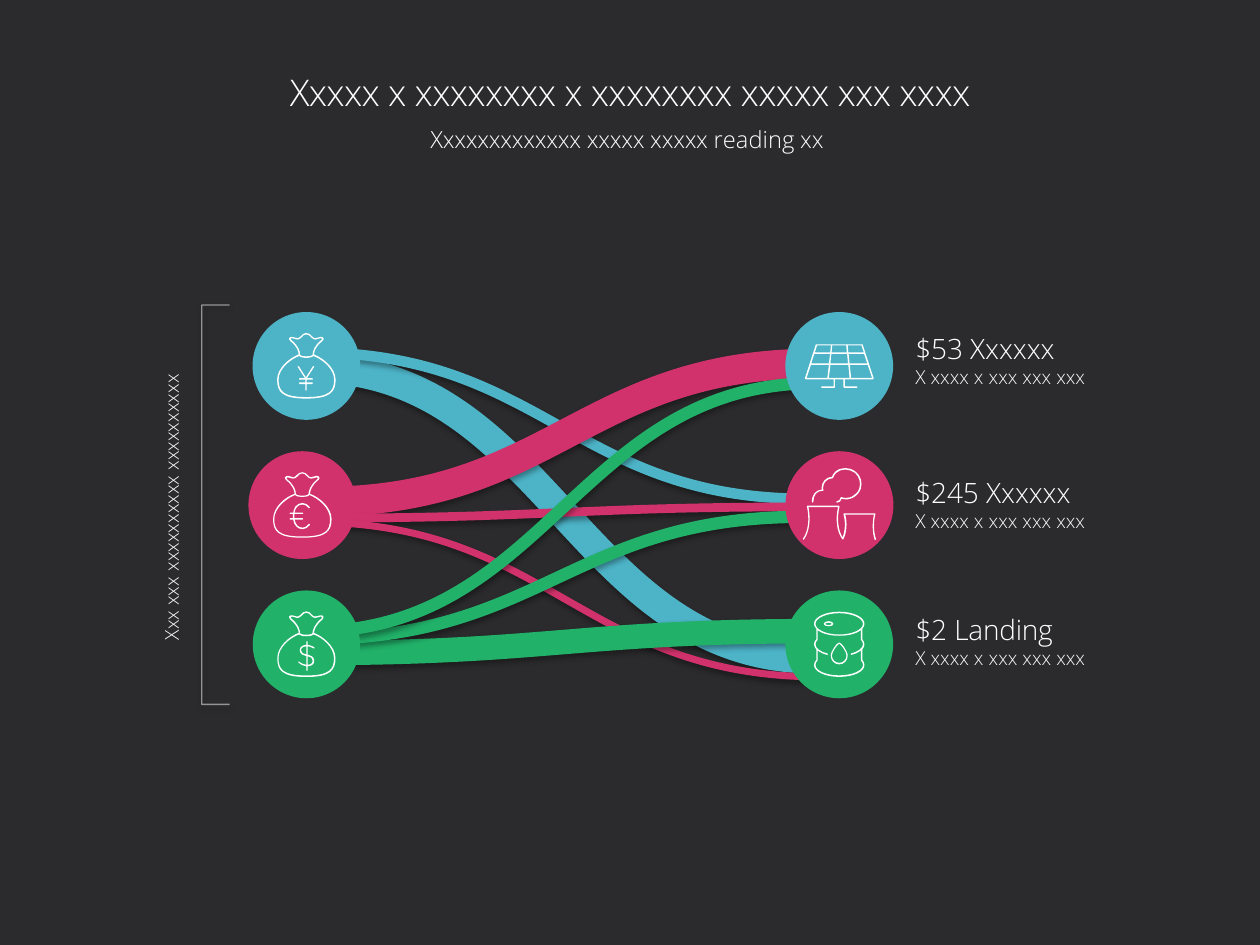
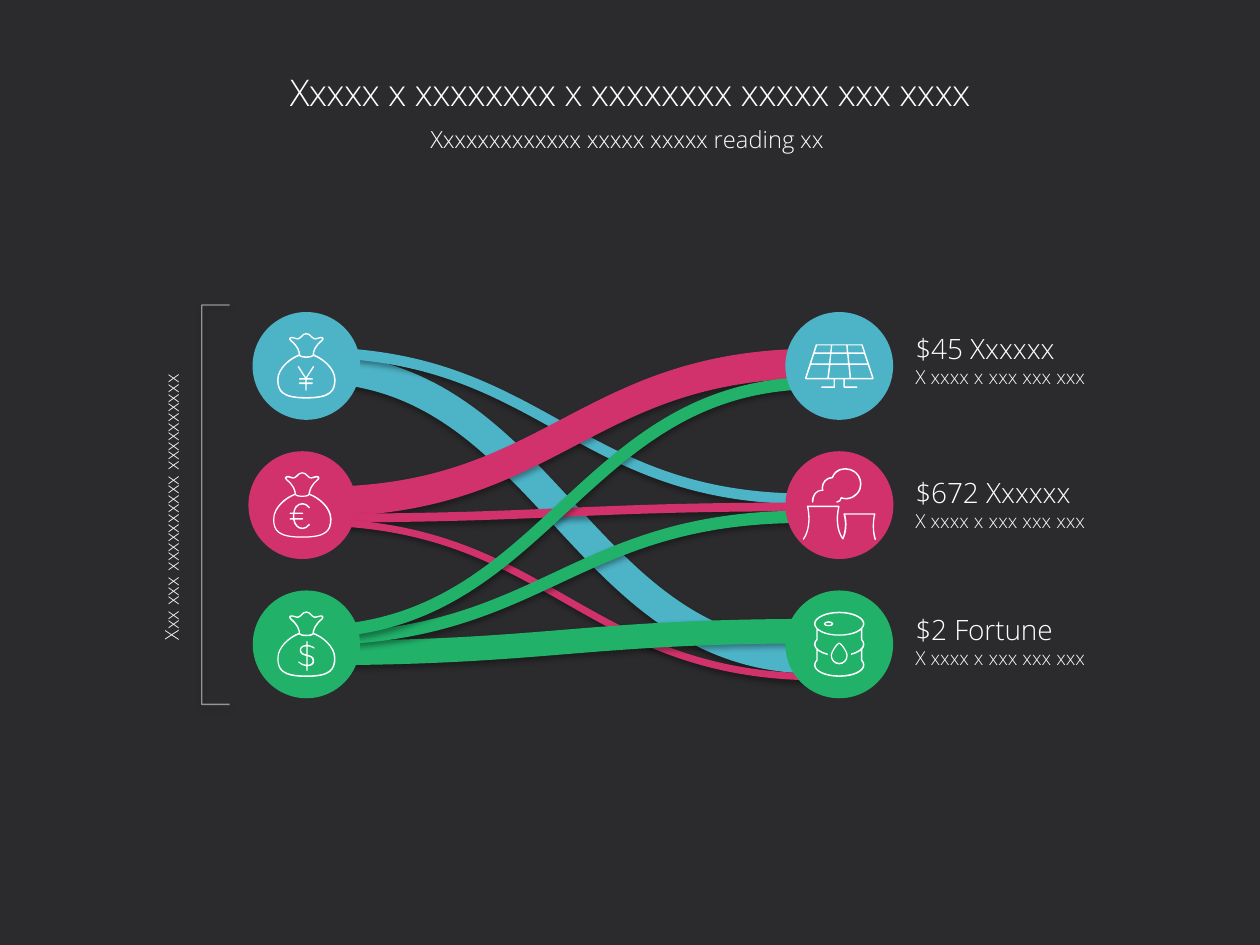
$53: $53 -> $45 (939, 350)
$245: $245 -> $672 (947, 494)
Landing: Landing -> Fortune (1003, 631)
